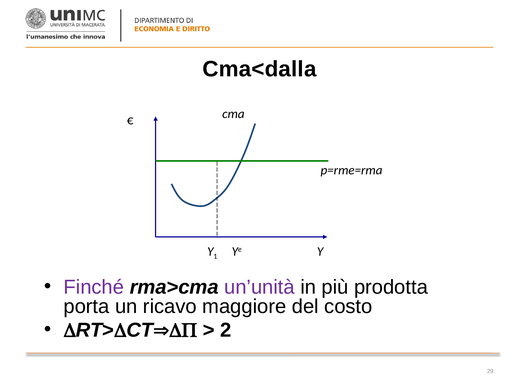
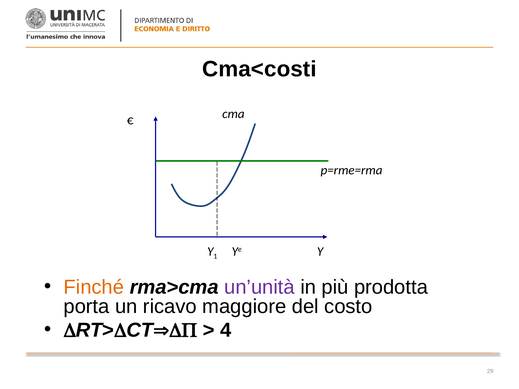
Cma<dalla: Cma<dalla -> Cma<costi (259, 69)
Finché colour: purple -> orange (94, 287)
2: 2 -> 4 (226, 330)
